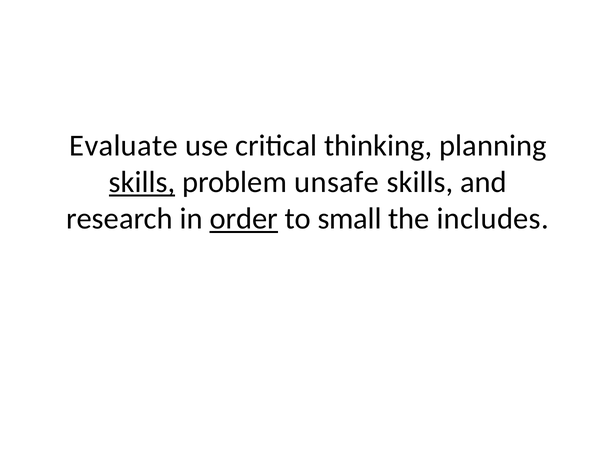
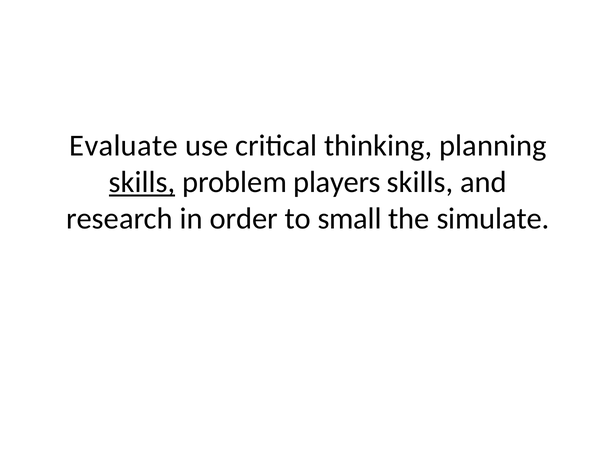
unsafe: unsafe -> players (337, 182)
order underline: present -> none (244, 219)
includes: includes -> simulate (493, 219)
